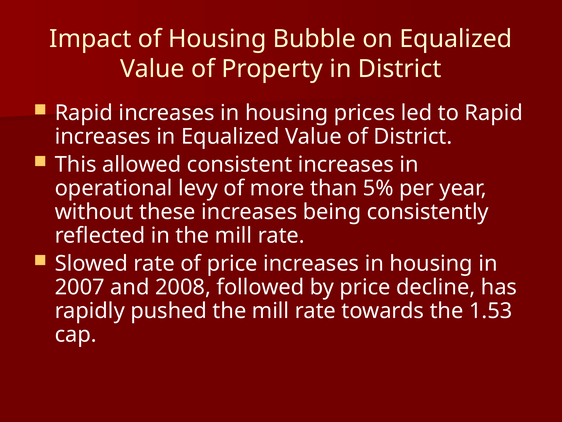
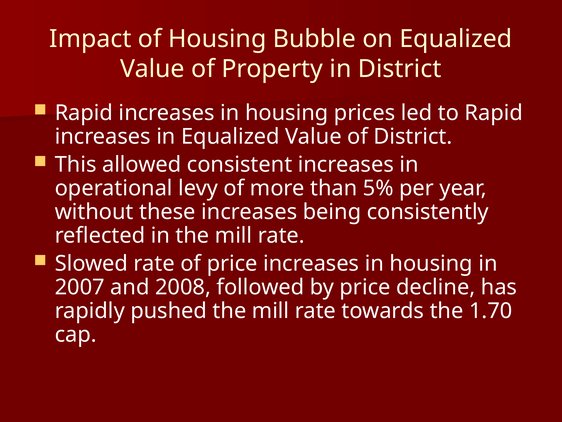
1.53: 1.53 -> 1.70 (491, 310)
